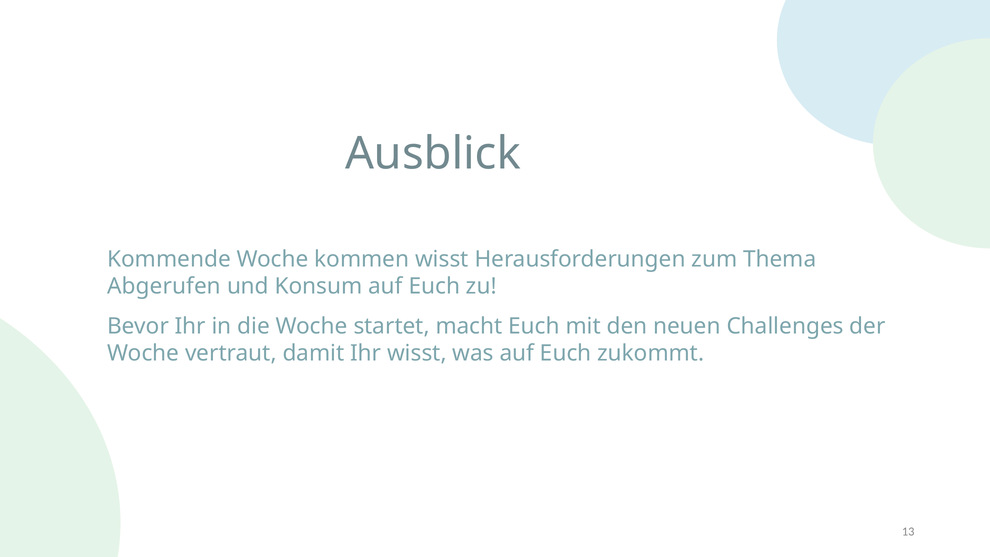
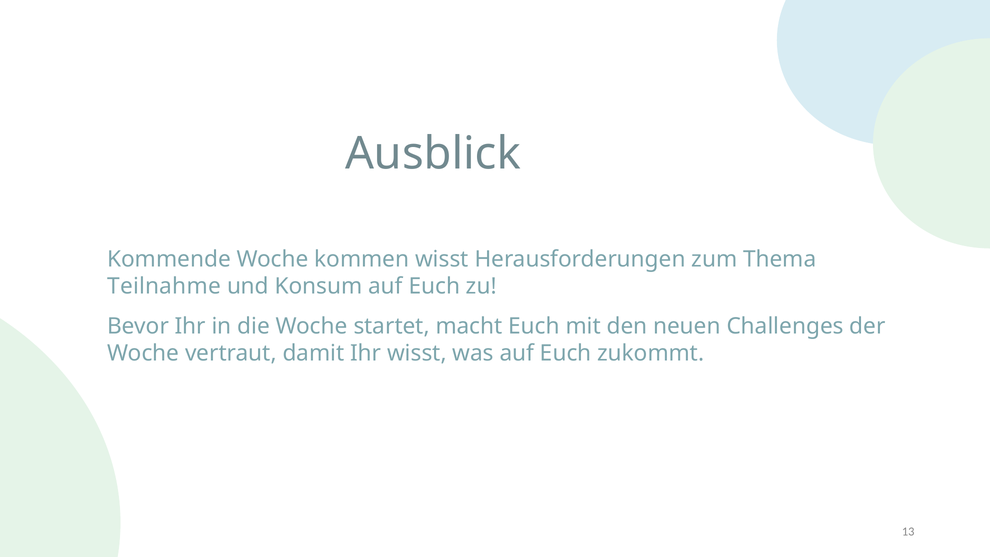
Abgerufen: Abgerufen -> Teilnahme (164, 286)
